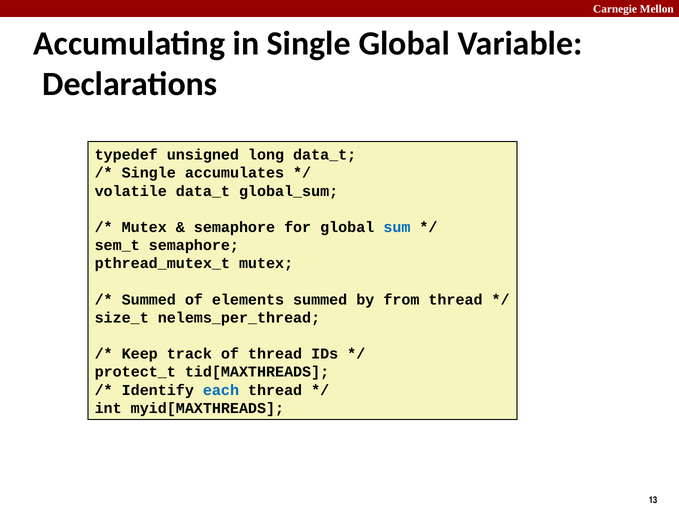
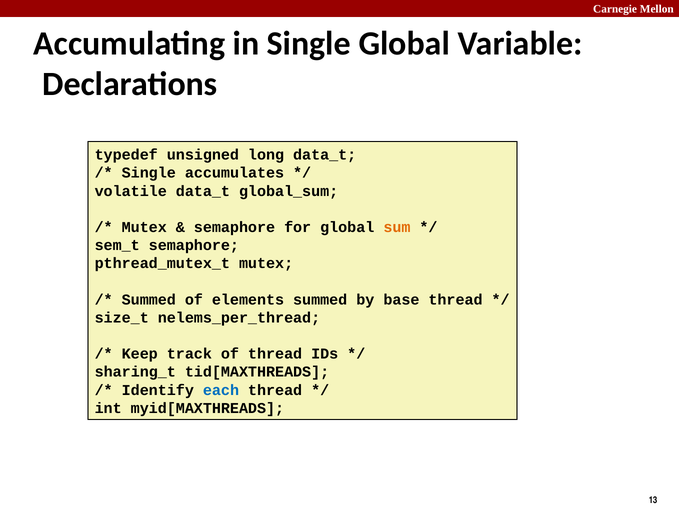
sum colour: blue -> orange (397, 227)
from: from -> base (401, 300)
protect_t: protect_t -> sharing_t (135, 372)
